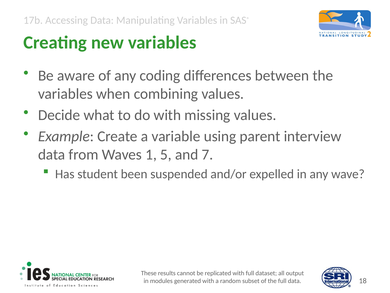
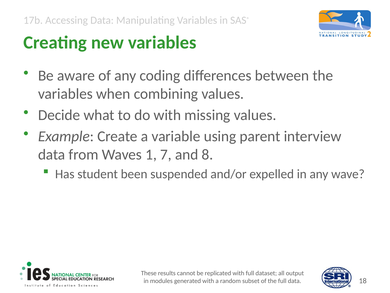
5: 5 -> 7 (166, 154)
7: 7 -> 8 (207, 154)
